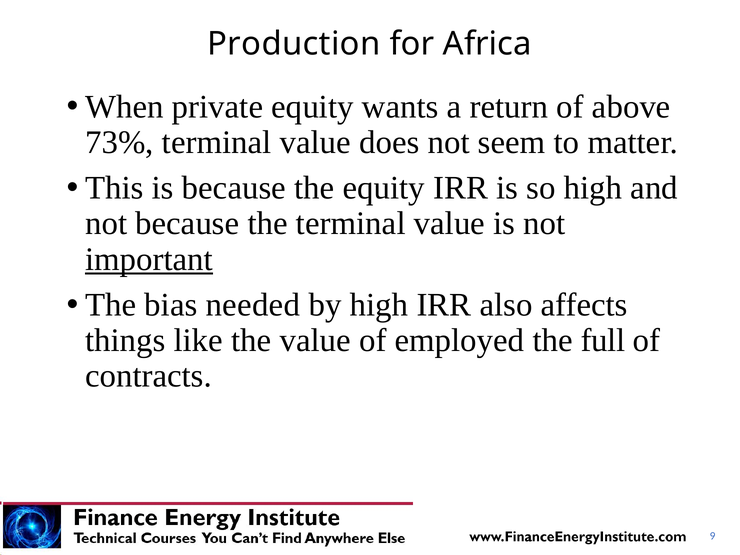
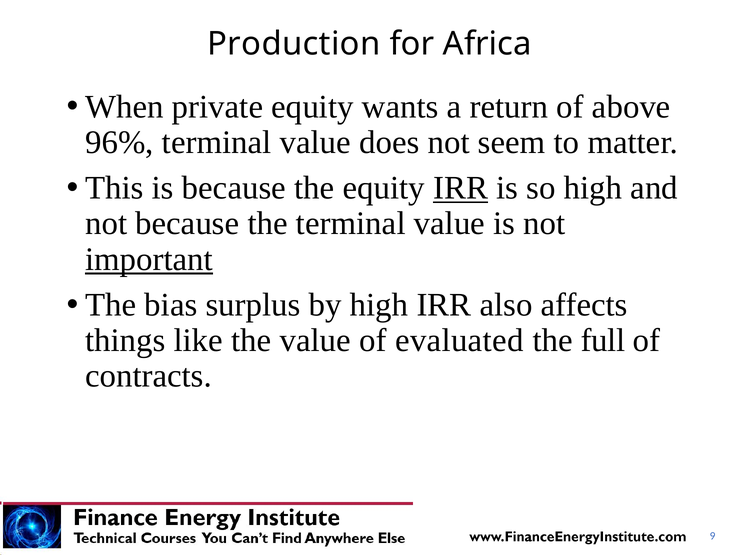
73%: 73% -> 96% (119, 142)
IRR underline: none -> present (461, 188)
needed: needed -> surplus (253, 305)
employed: employed -> evaluated (459, 341)
